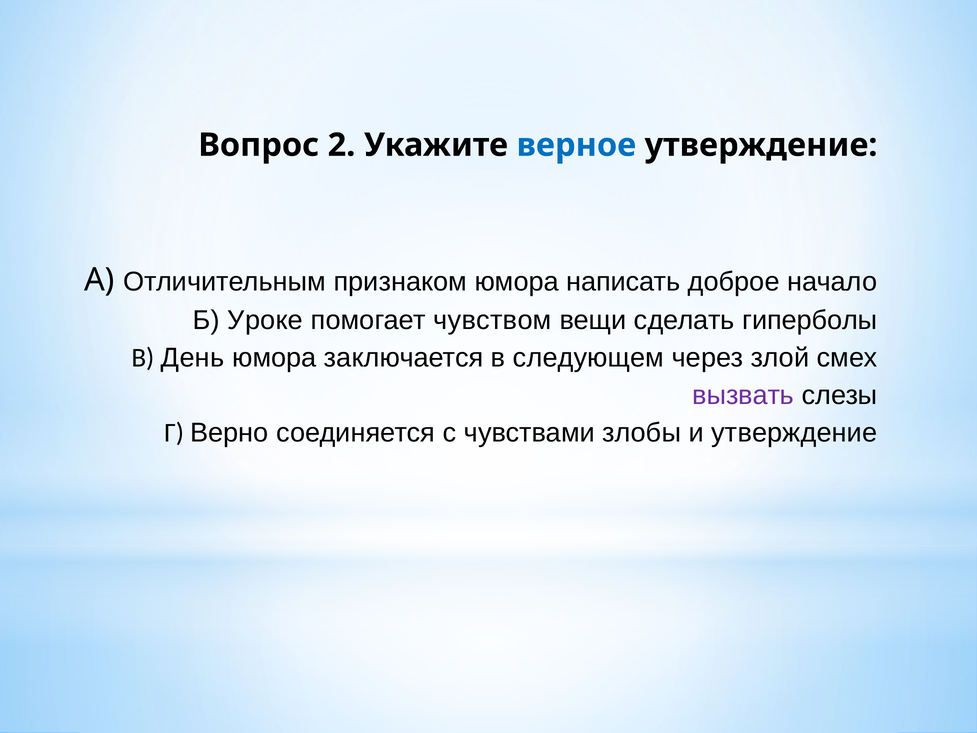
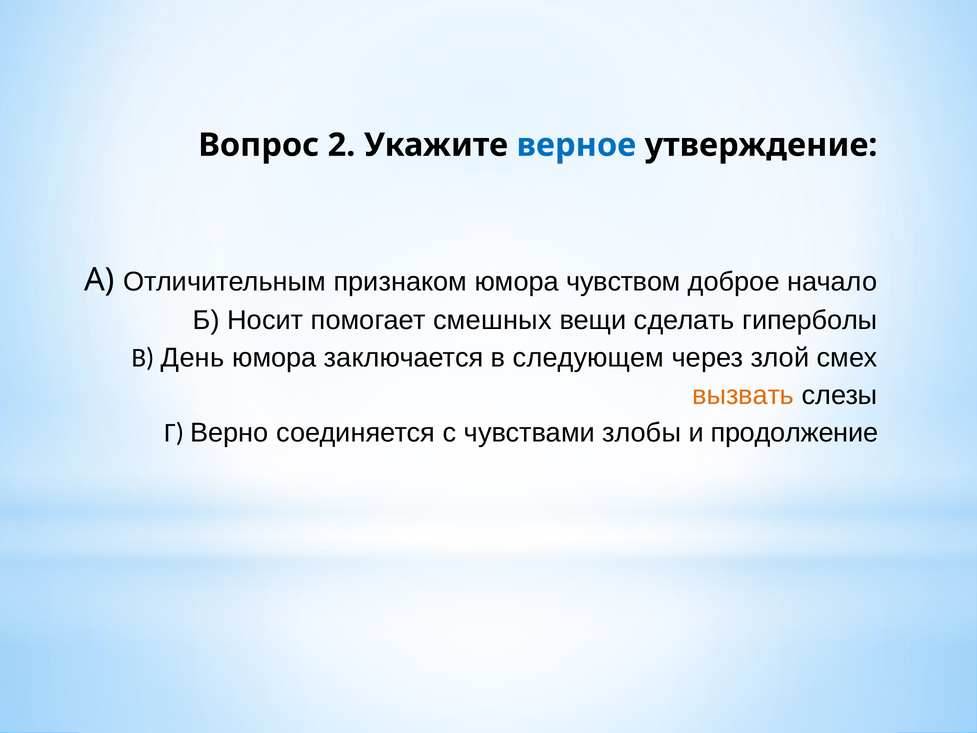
написать: написать -> чувством (623, 282)
Уроке: Уроке -> Носит (265, 320)
чувством: чувством -> смешных (492, 320)
вызвать colour: purple -> orange (743, 395)
и утверждение: утверждение -> продолжение (794, 433)
